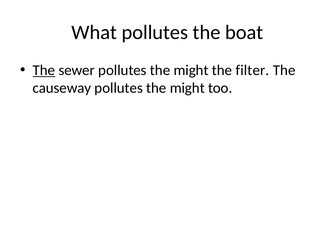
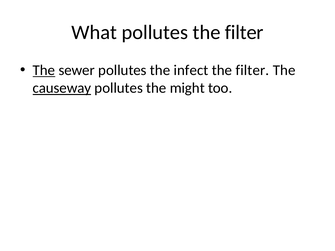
pollutes the boat: boat -> filter (244, 32)
sewer pollutes the might: might -> infect (191, 70)
causeway underline: none -> present (62, 88)
